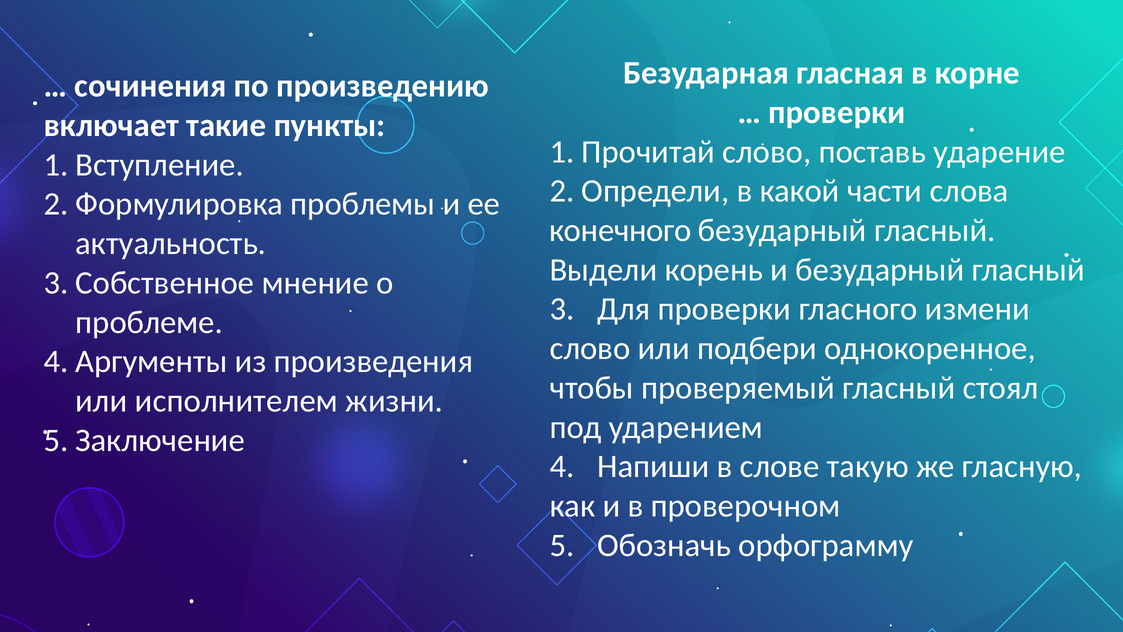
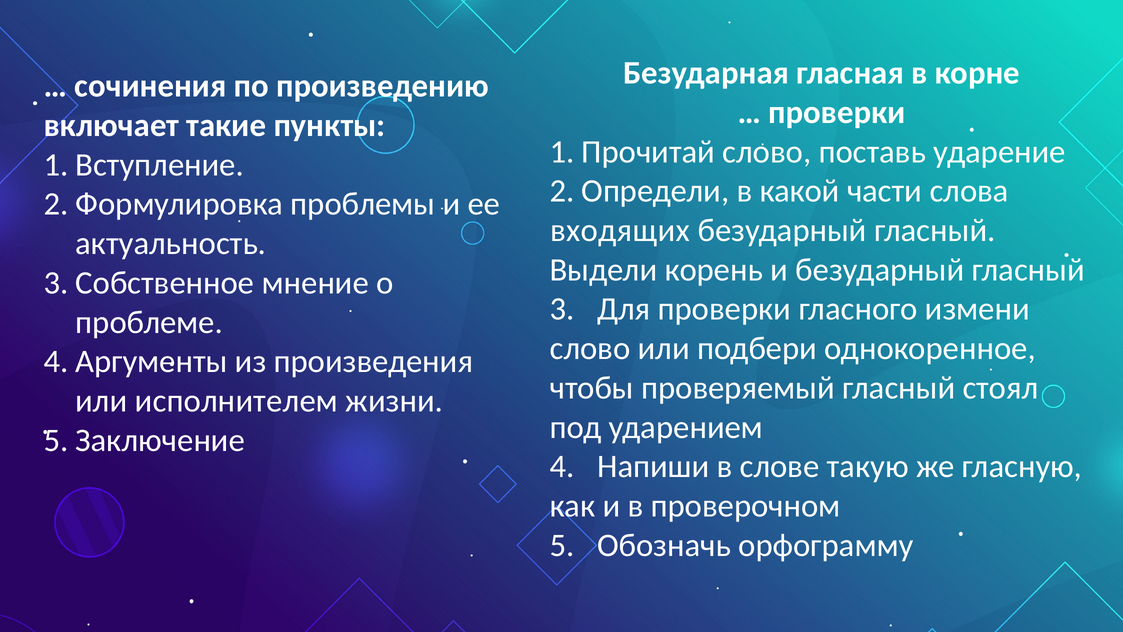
конечного: конечного -> входящих (620, 230)
